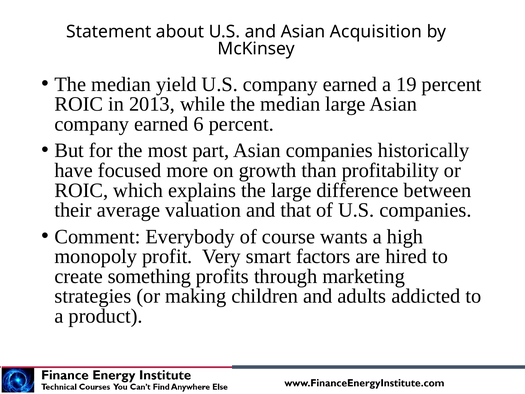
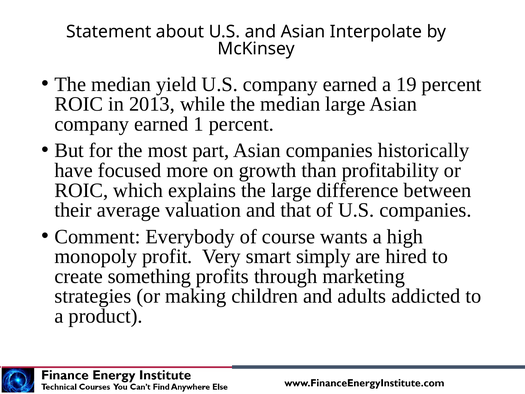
Acquisition: Acquisition -> Interpolate (376, 32)
6: 6 -> 1 (199, 124)
factors: factors -> simply (323, 256)
